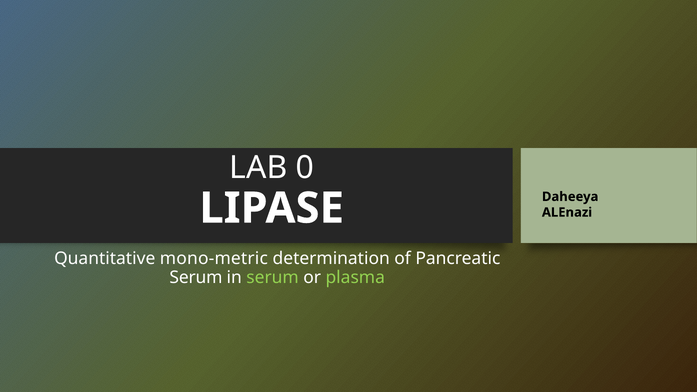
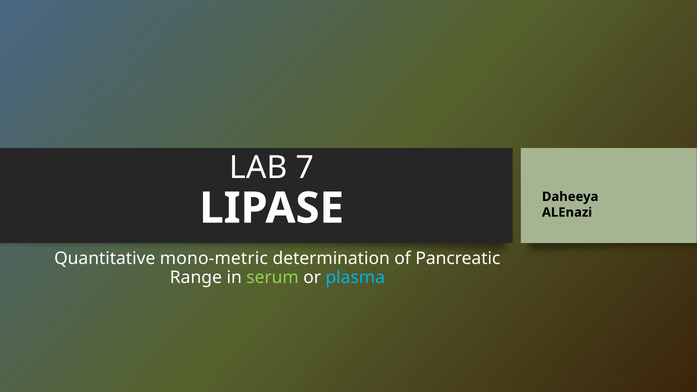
0: 0 -> 7 (305, 168)
Serum: Serum -> Range (196, 277)
plasma colour: light green -> light blue (355, 277)
